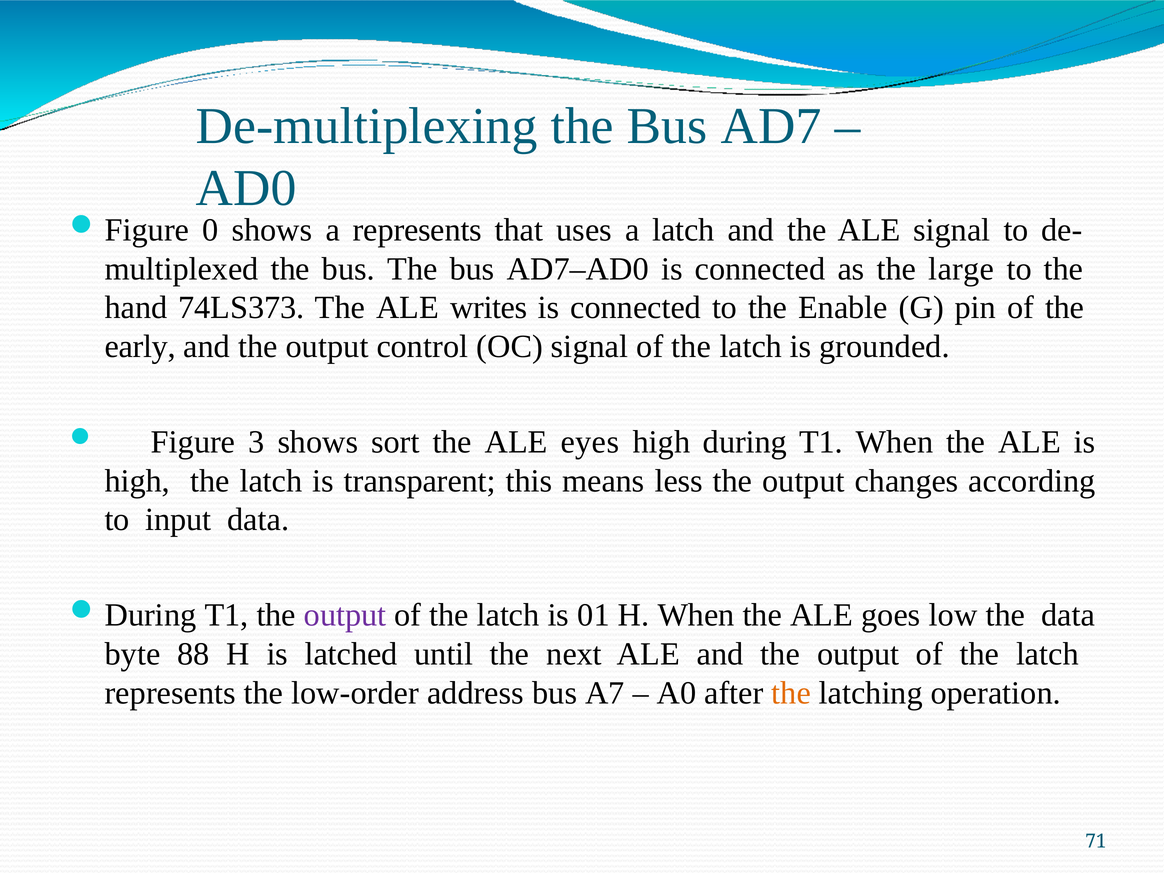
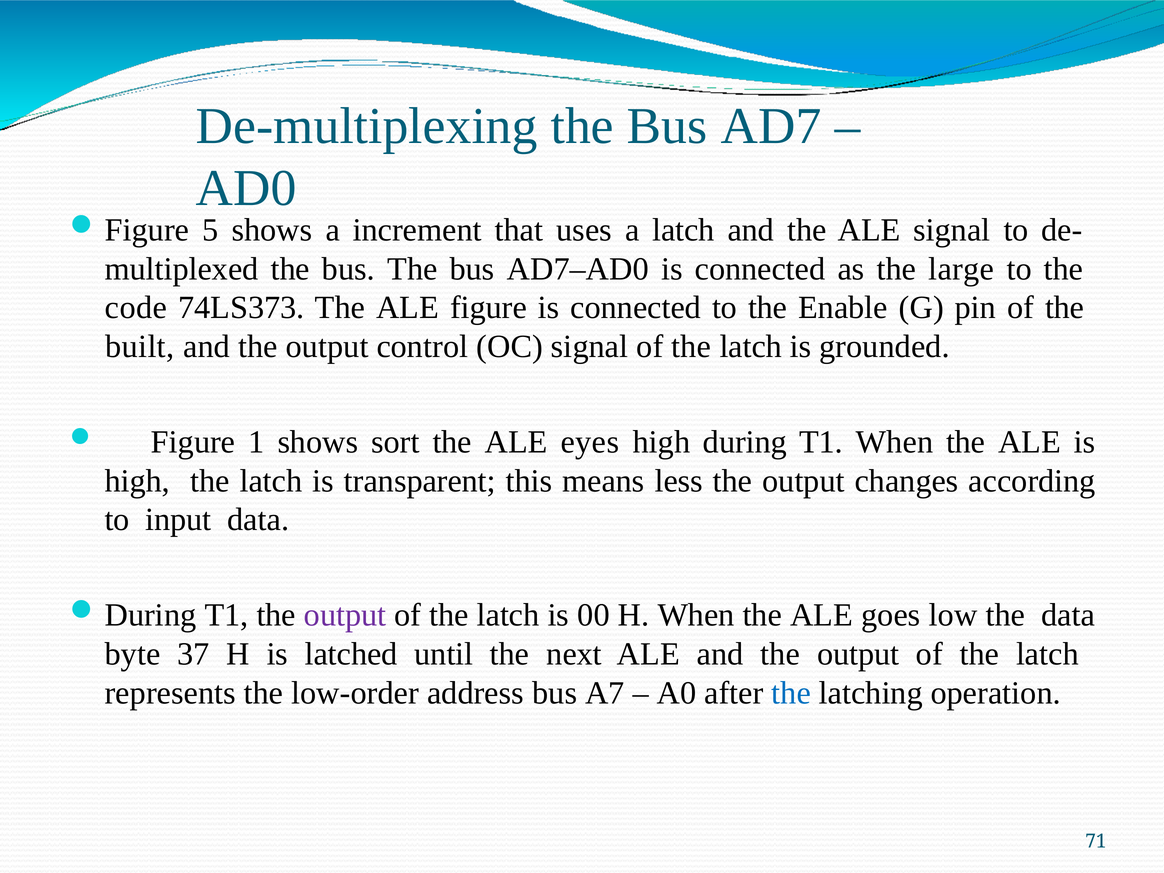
0: 0 -> 5 (210, 230)
a represents: represents -> increment (417, 230)
hand: hand -> code (136, 308)
ALE writes: writes -> figure (489, 308)
early: early -> built (140, 347)
3: 3 -> 1 (256, 442)
01: 01 -> 00 (594, 615)
88: 88 -> 37 (193, 654)
the colour: orange -> blue (791, 693)
